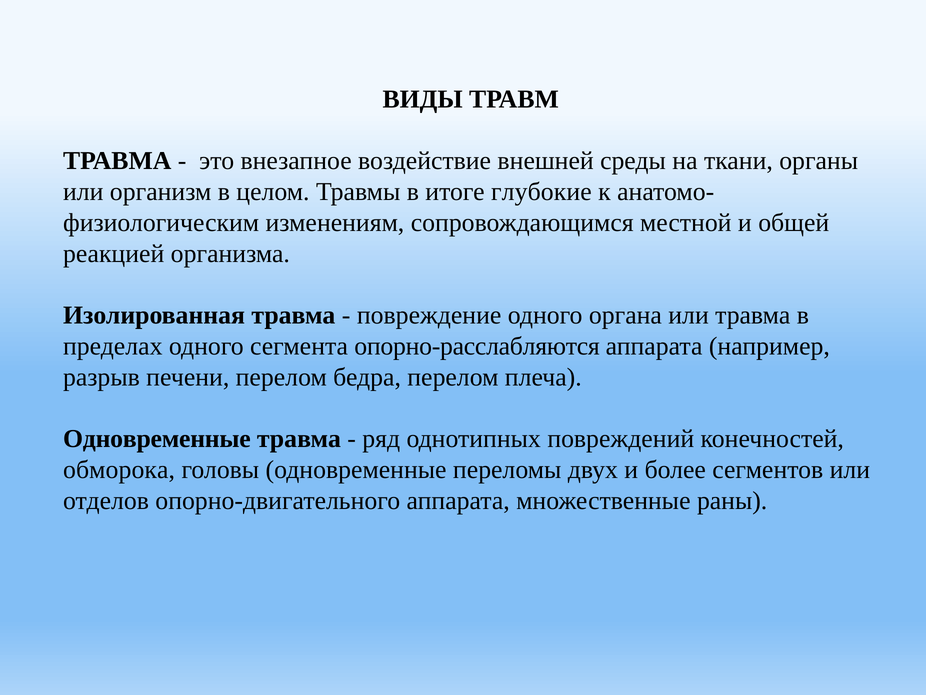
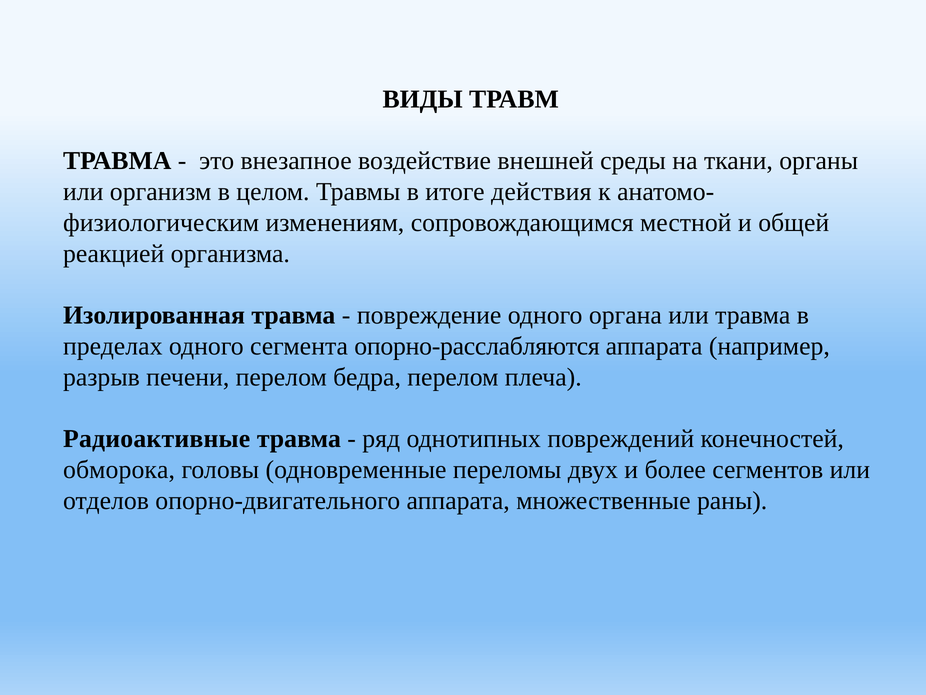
глубокие: глубокие -> действия (541, 192)
Одновременные: Одновременные -> Радиоактивные (157, 439)
